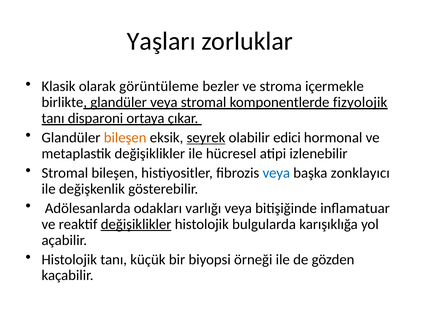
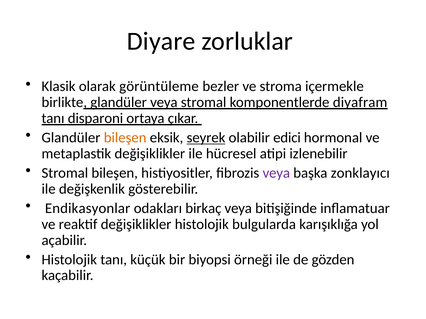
Yaşları: Yaşları -> Diyare (161, 41)
fizyolojik: fizyolojik -> diyafram (360, 103)
veya colour: blue -> purple (276, 173)
Adölesanlarda: Adölesanlarda -> Endikasyonlar (88, 209)
varlığı: varlığı -> birkaç (203, 209)
değişiklikler underline: present -> none (136, 225)
